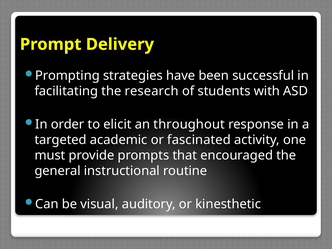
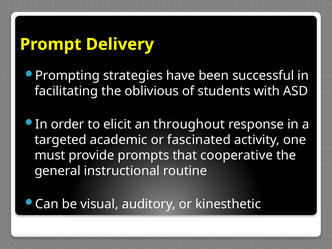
research: research -> oblivious (152, 91)
encouraged: encouraged -> cooperative (237, 155)
